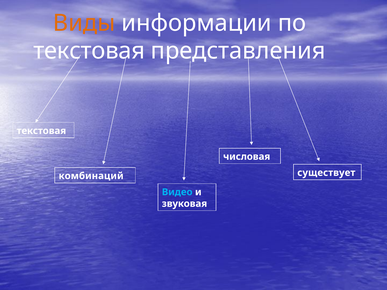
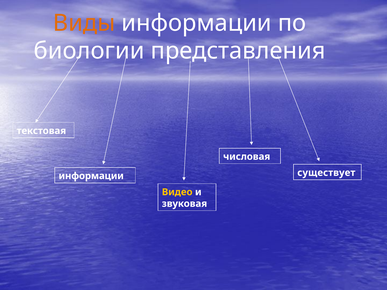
текстовая: текстовая -> биологии (89, 51)
комбинаций: комбинаций -> информации (91, 176)
Видео colour: light blue -> yellow (177, 192)
